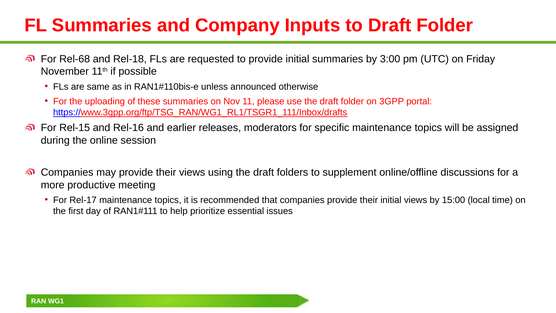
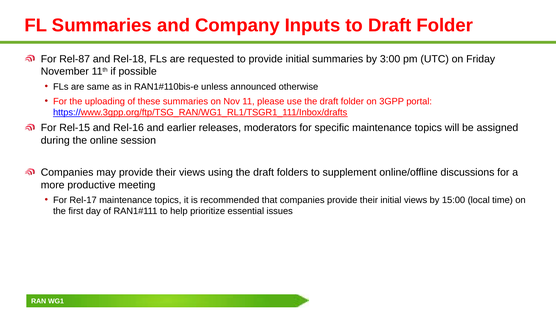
Rel-68: Rel-68 -> Rel-87 (75, 59)
